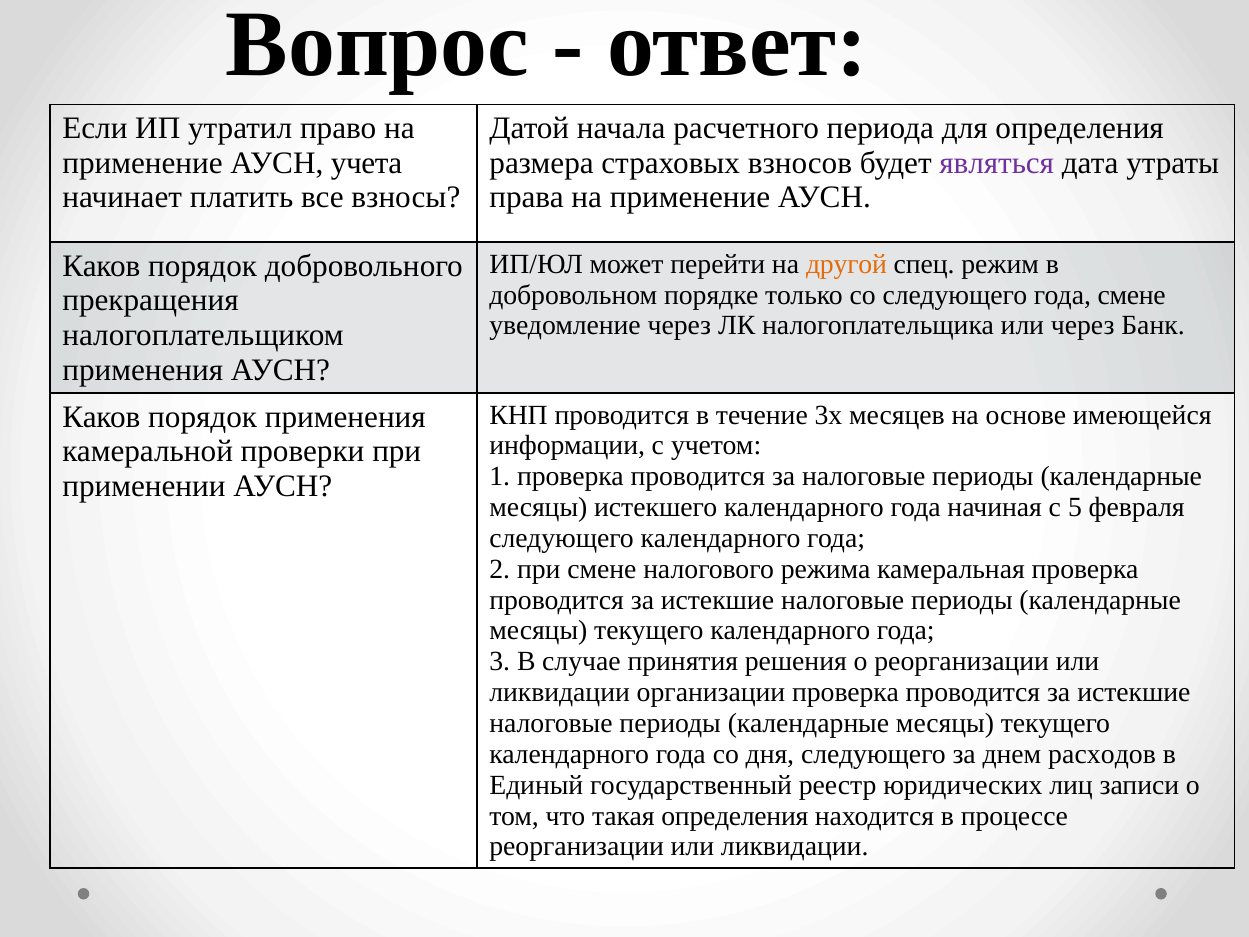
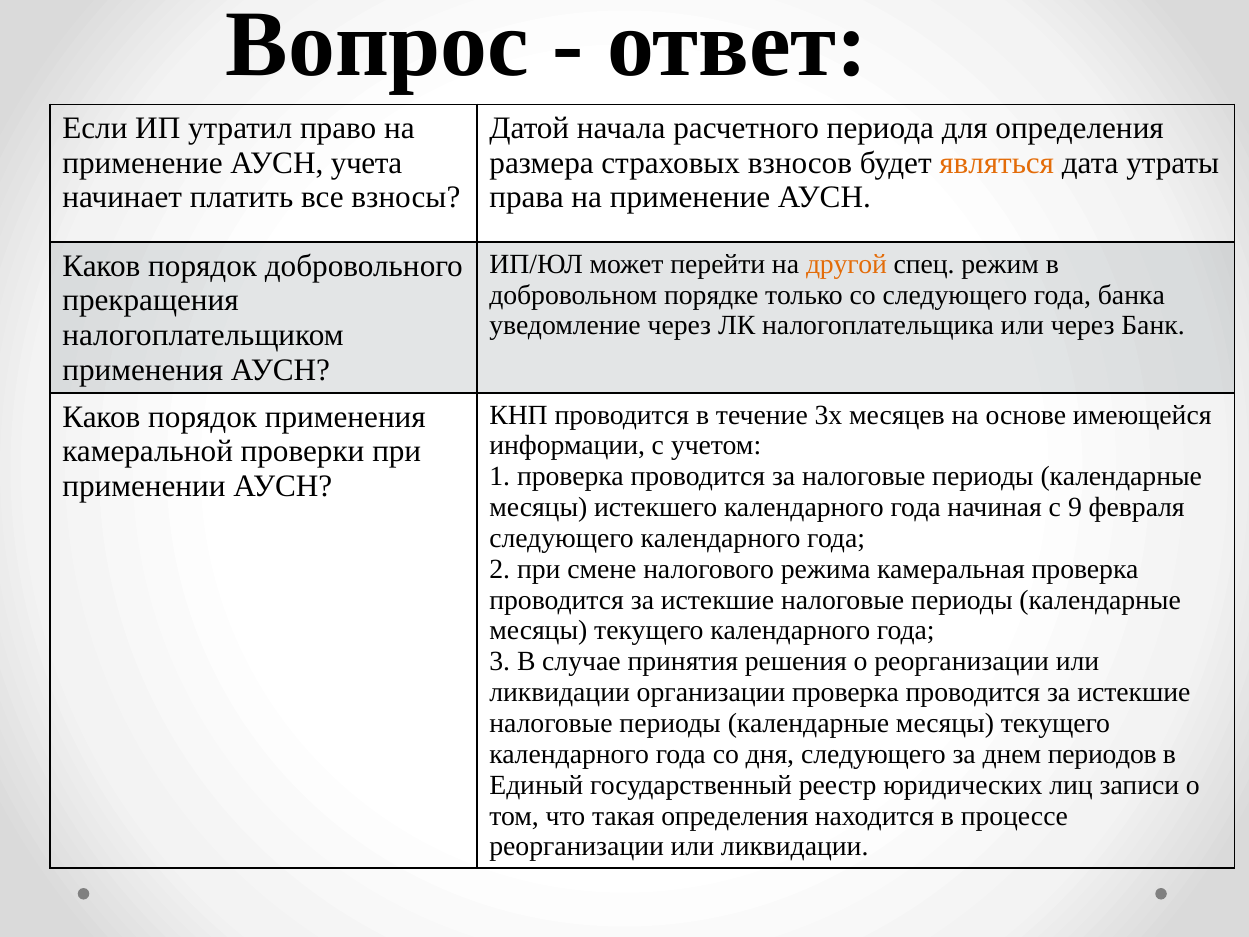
являться colour: purple -> orange (997, 163)
года смене: смене -> банка (1131, 295)
5: 5 -> 9 (1075, 507)
расходов: расходов -> периодов (1102, 754)
